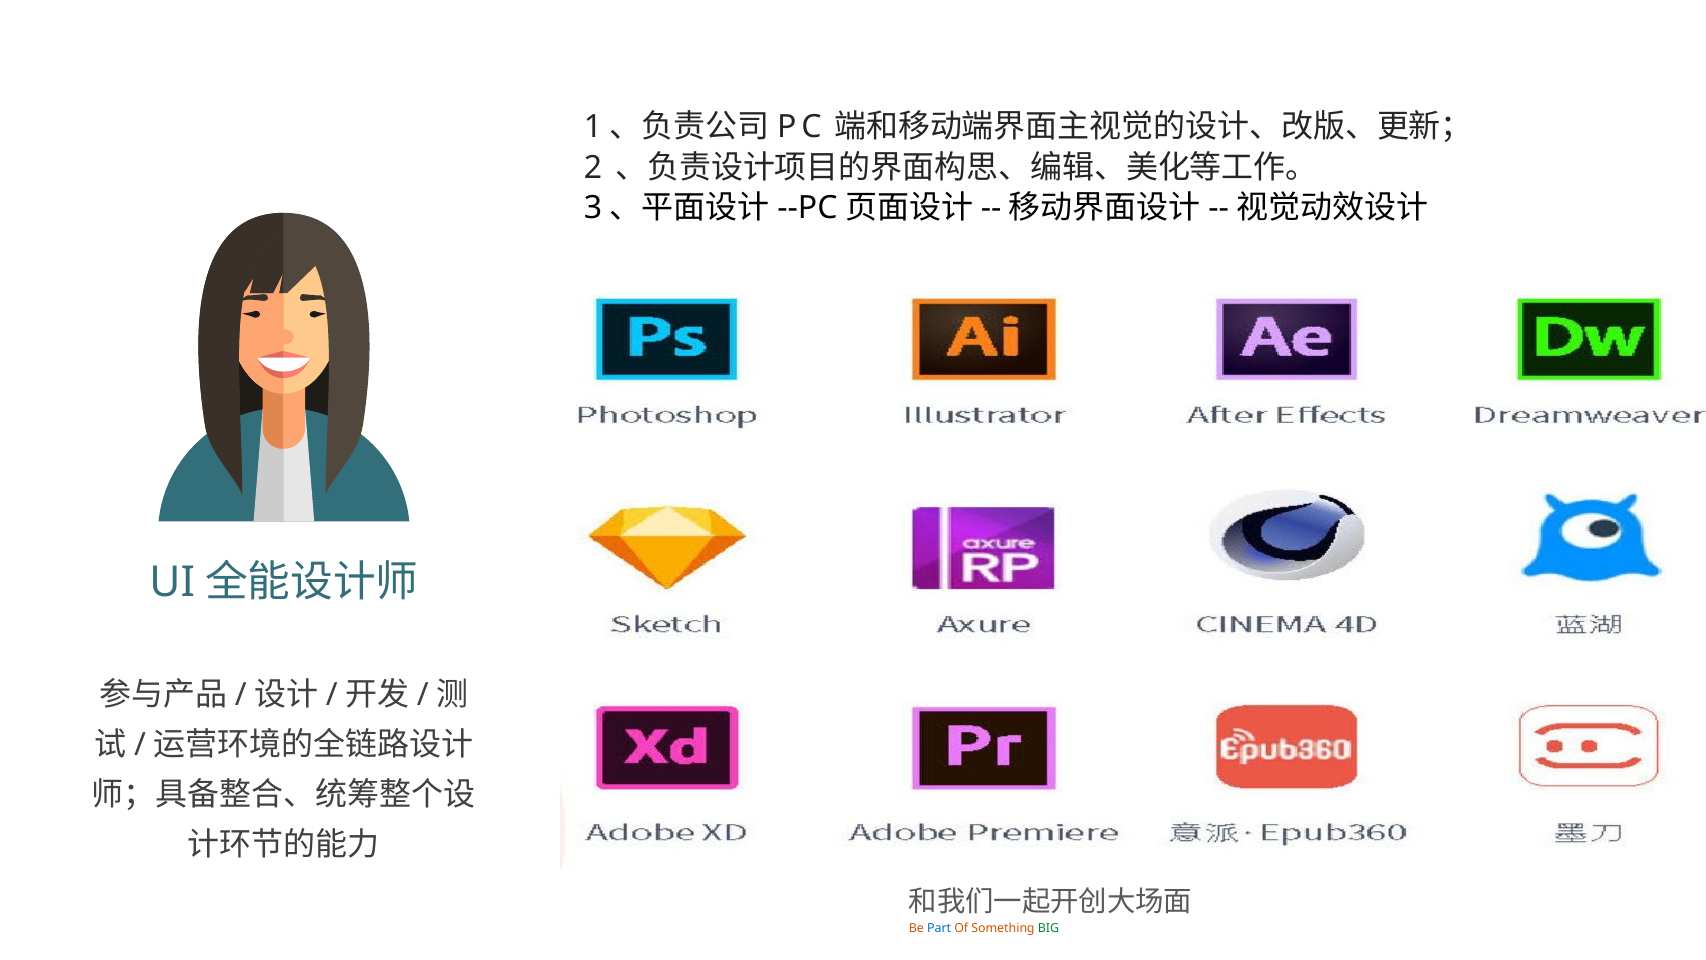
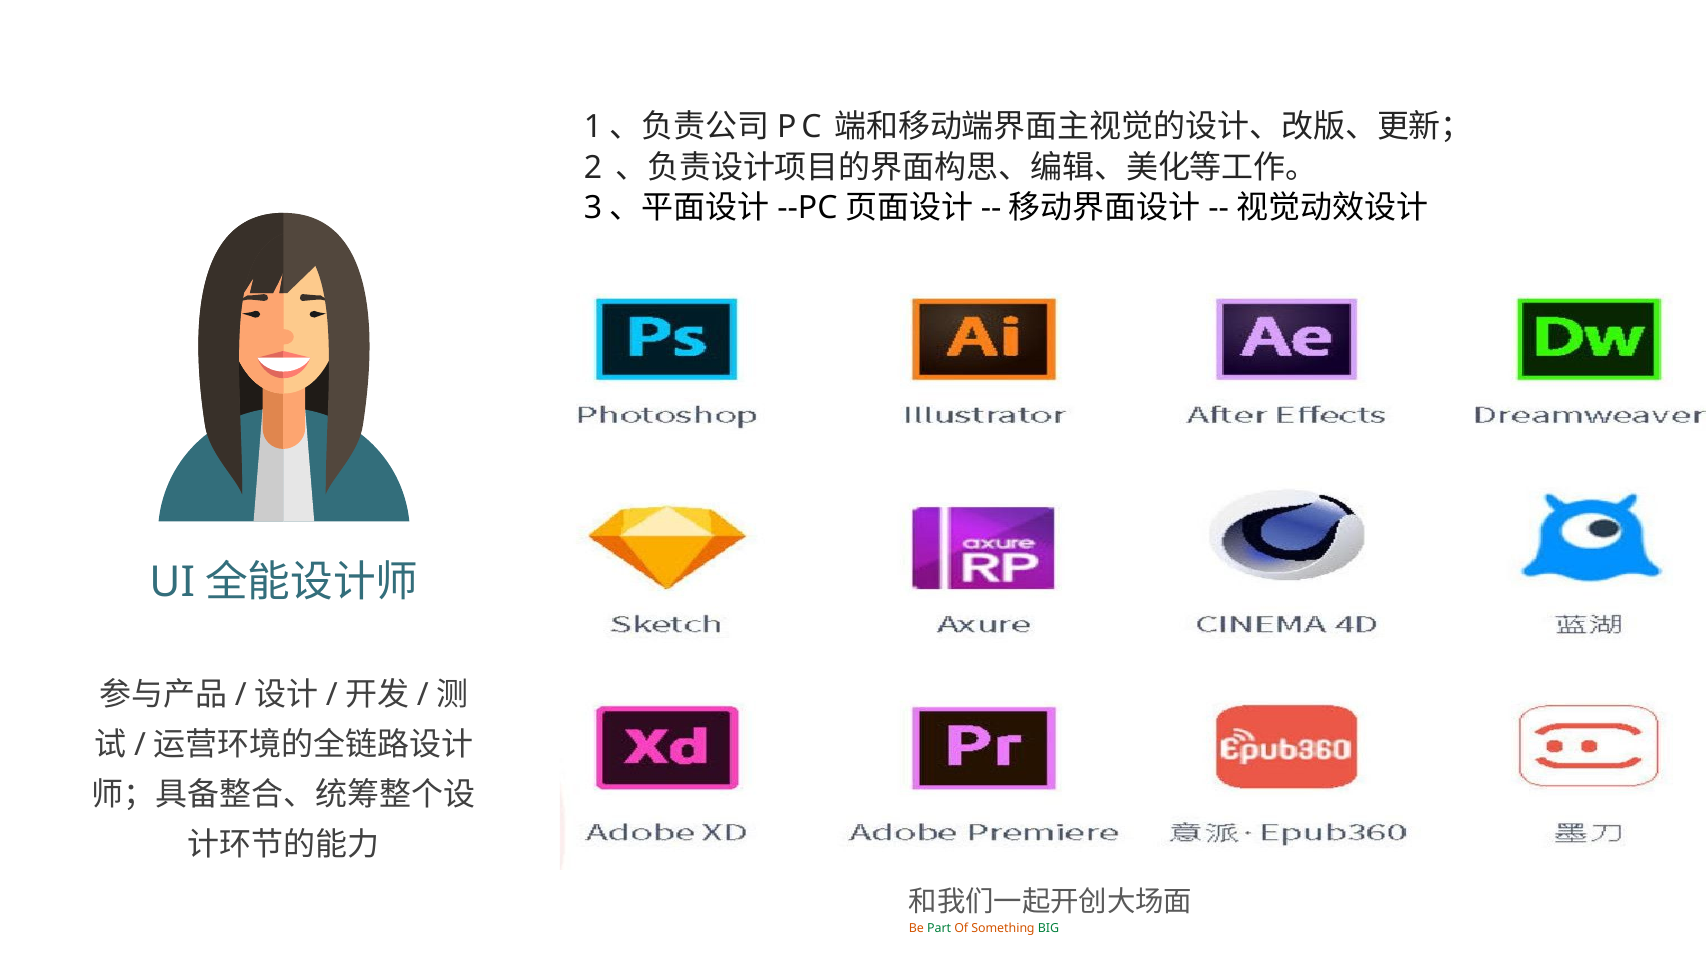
Part colour: blue -> green (939, 928)
